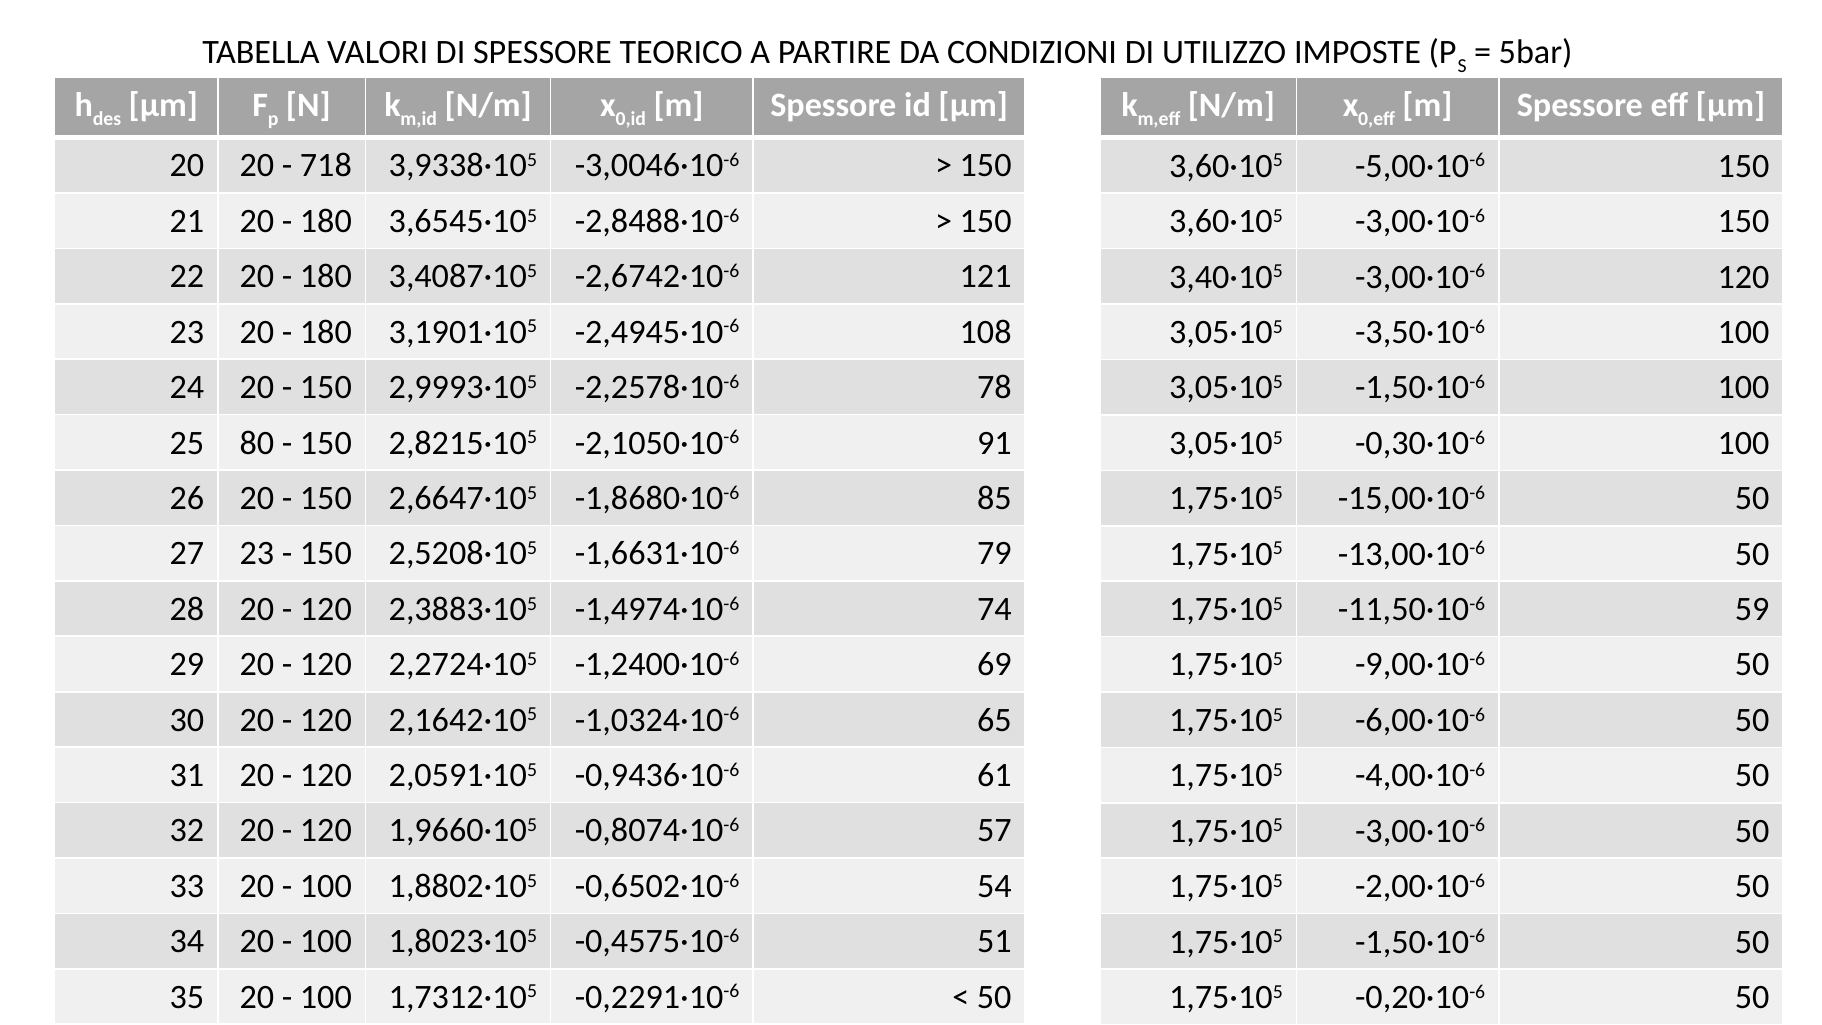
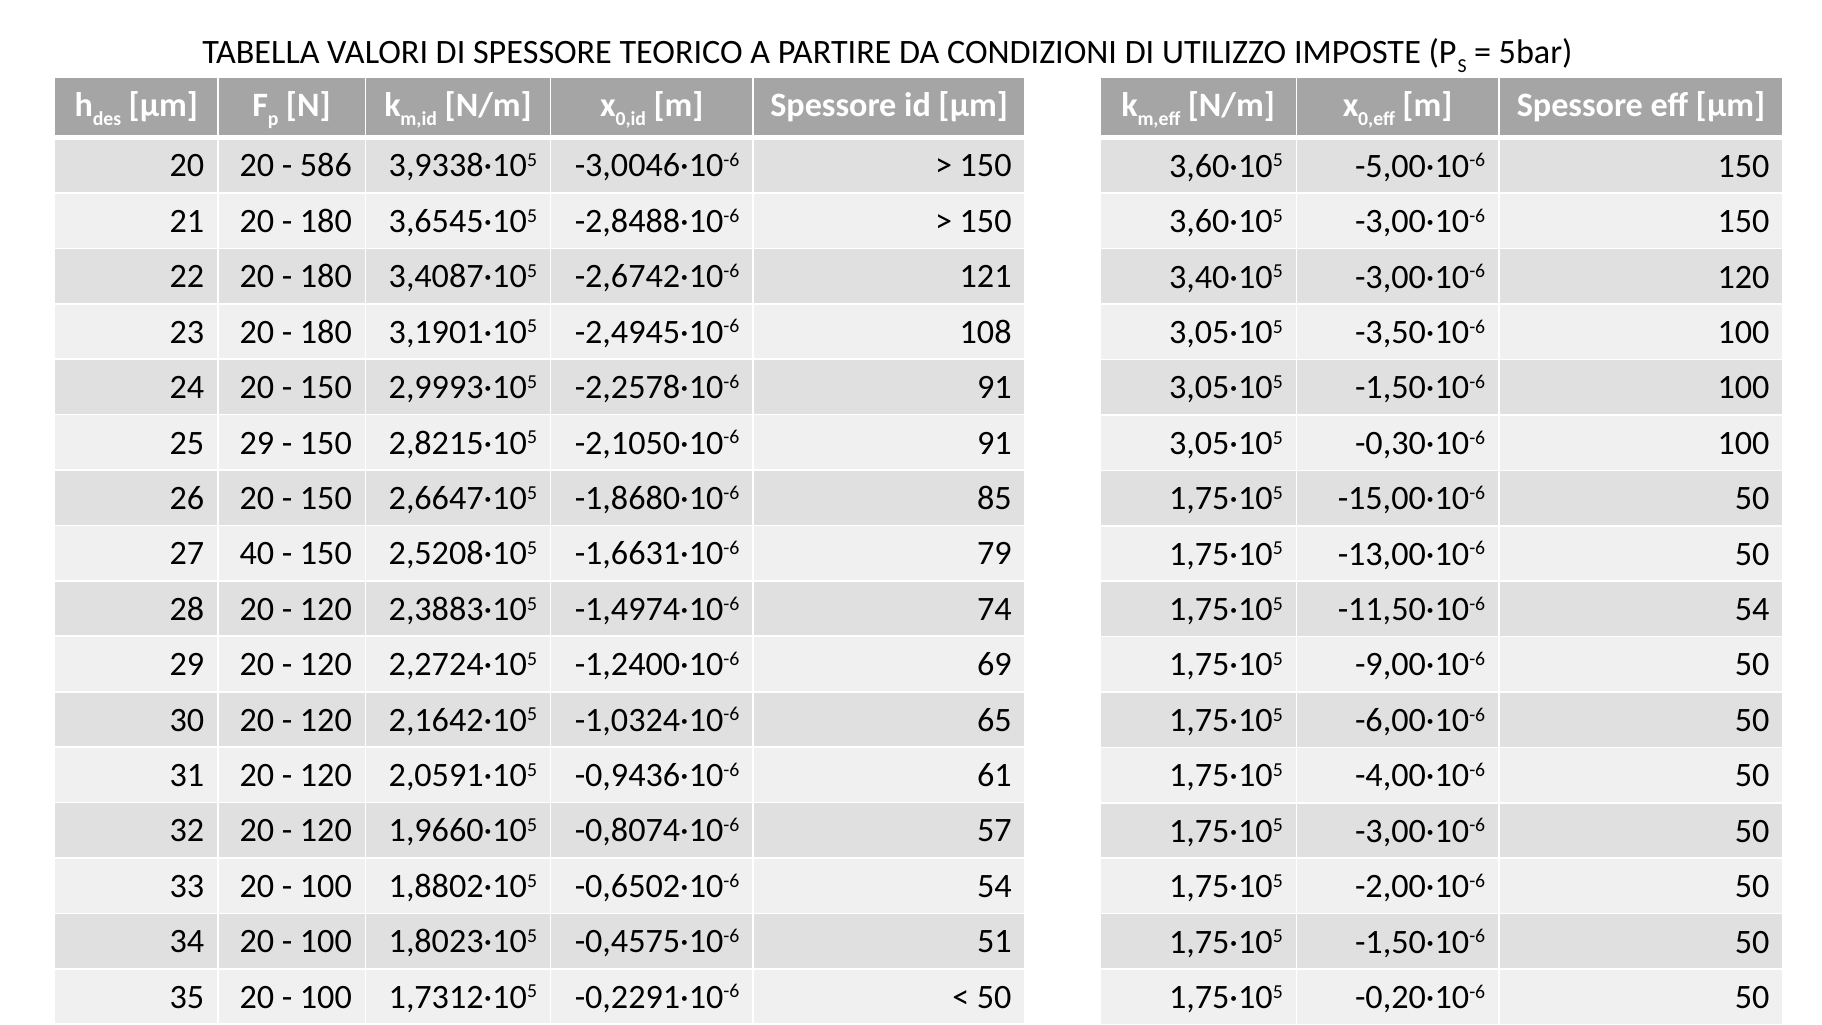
718: 718 -> 586 (326, 166)
-2,2578·10-6 78: 78 -> 91 (994, 387)
25 80: 80 -> 29 (257, 443)
27 23: 23 -> 40 (257, 554)
-11,50·10-6 59: 59 -> 54 (1752, 609)
